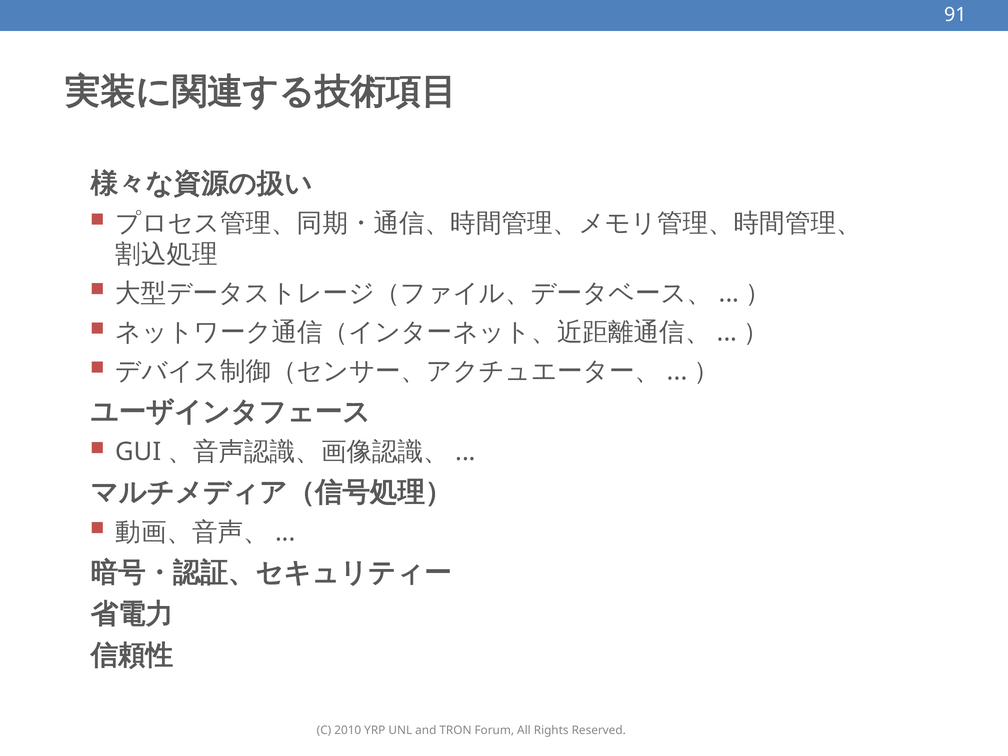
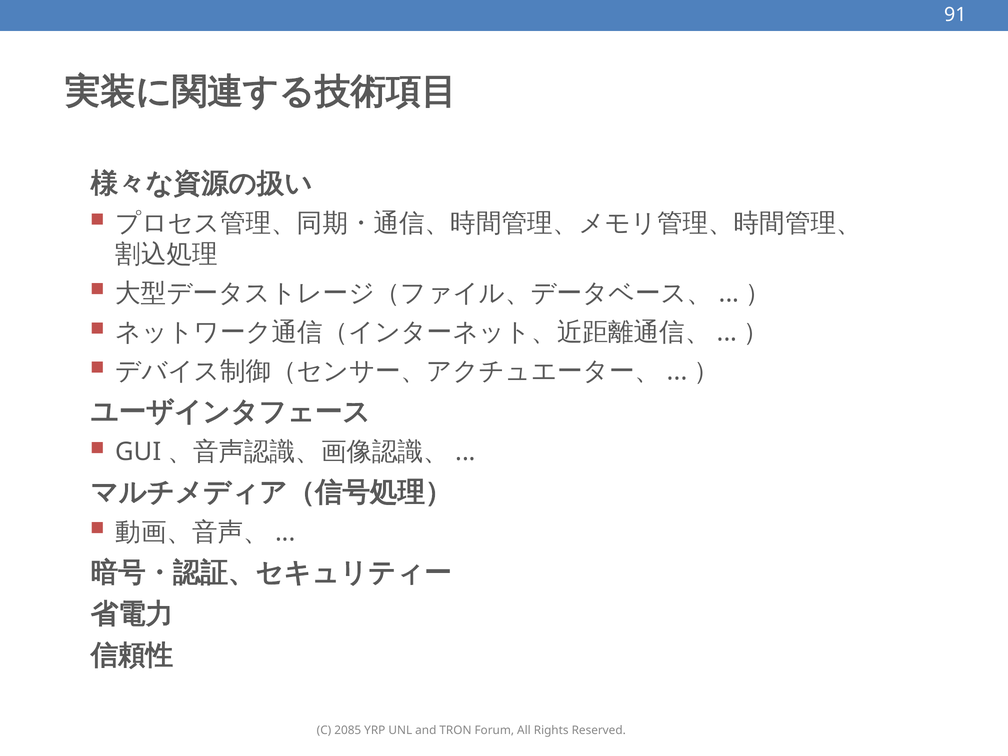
2010: 2010 -> 2085 (348, 731)
